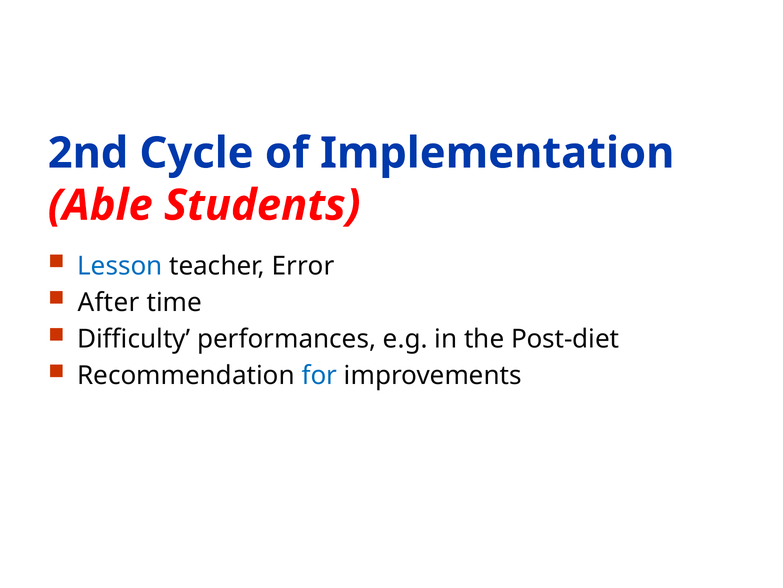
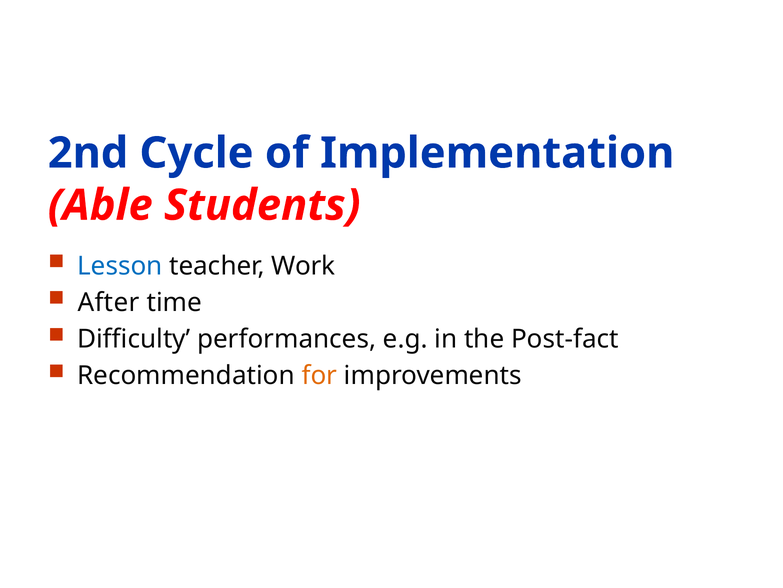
Error: Error -> Work (303, 266)
Post-diet: Post-diet -> Post-fact (565, 339)
for colour: blue -> orange (319, 375)
